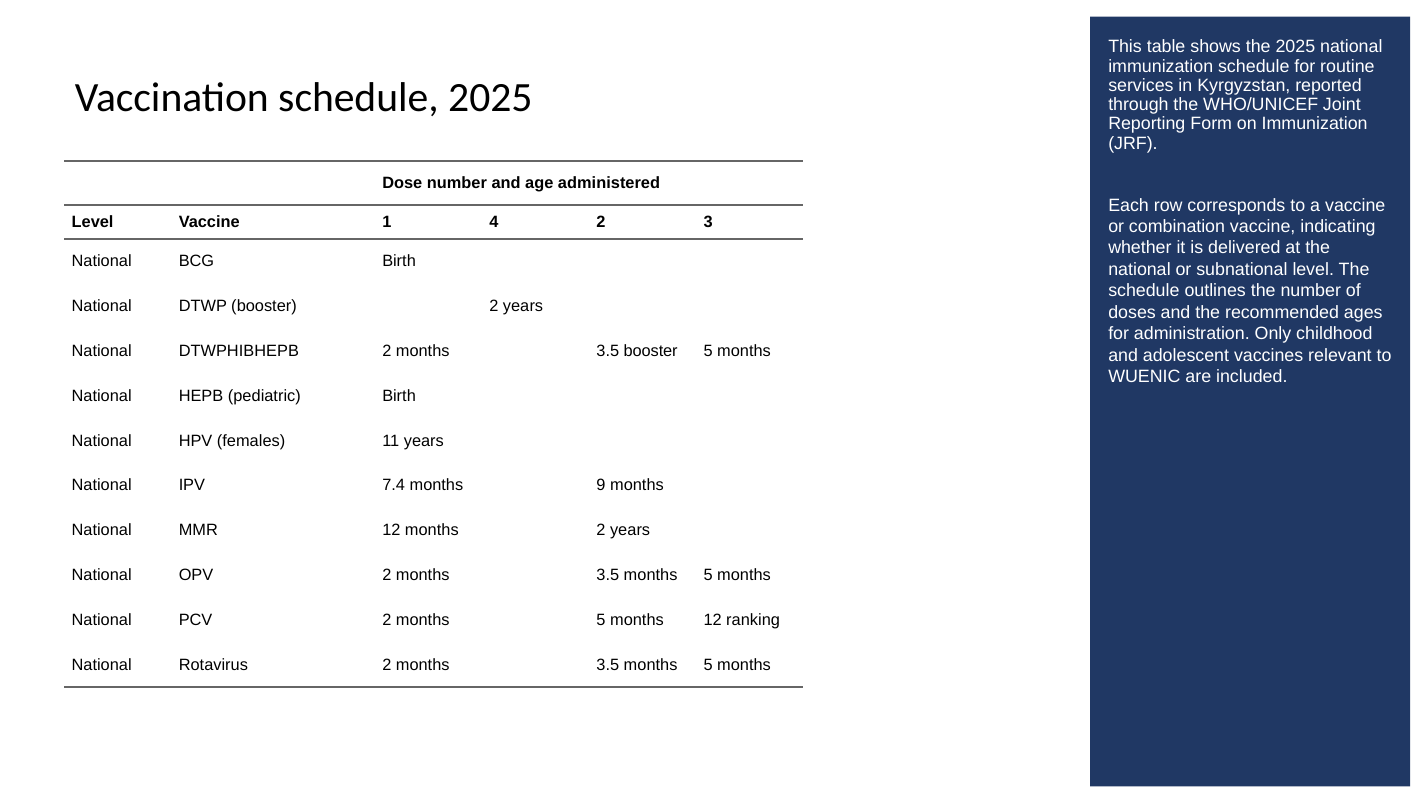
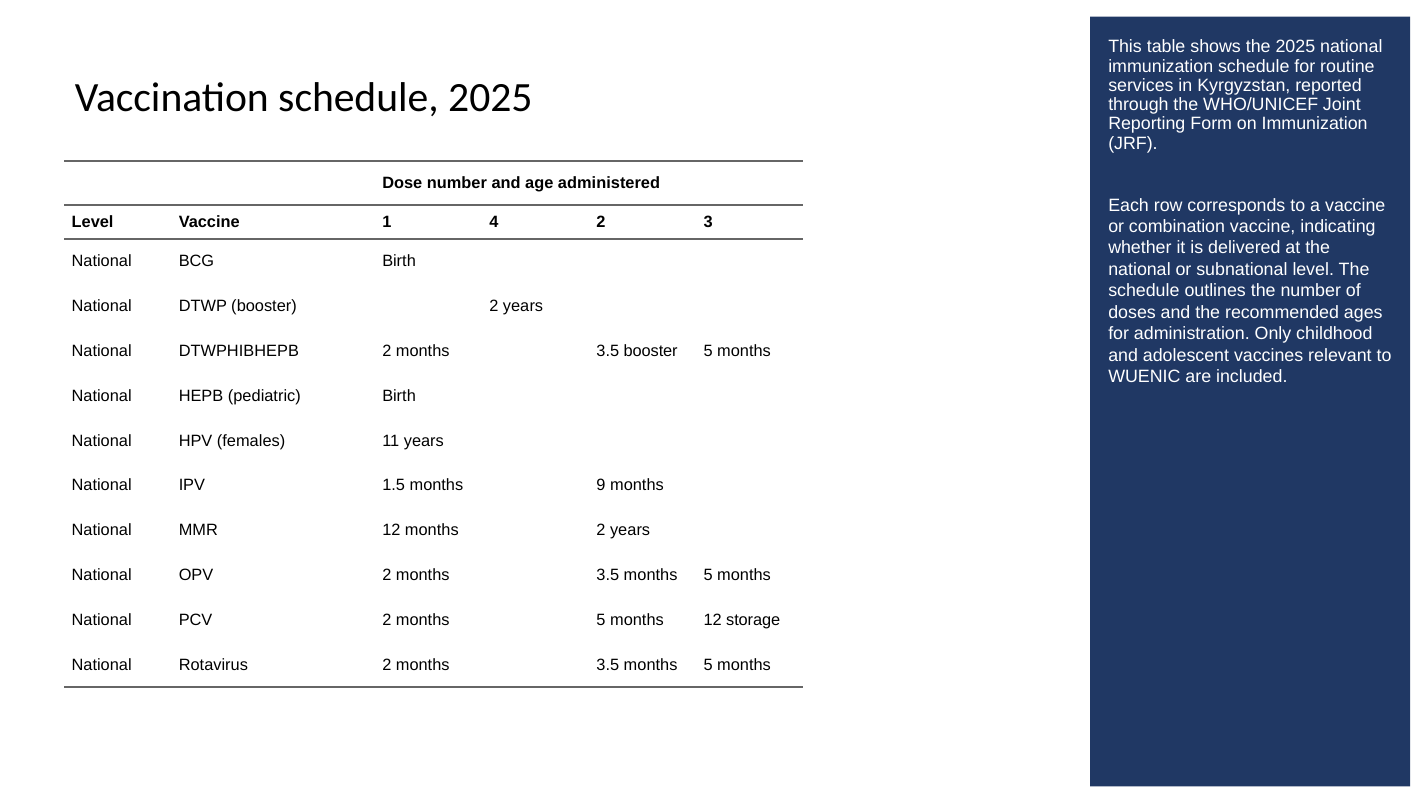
7.4: 7.4 -> 1.5 (394, 486)
ranking: ranking -> storage (753, 620)
